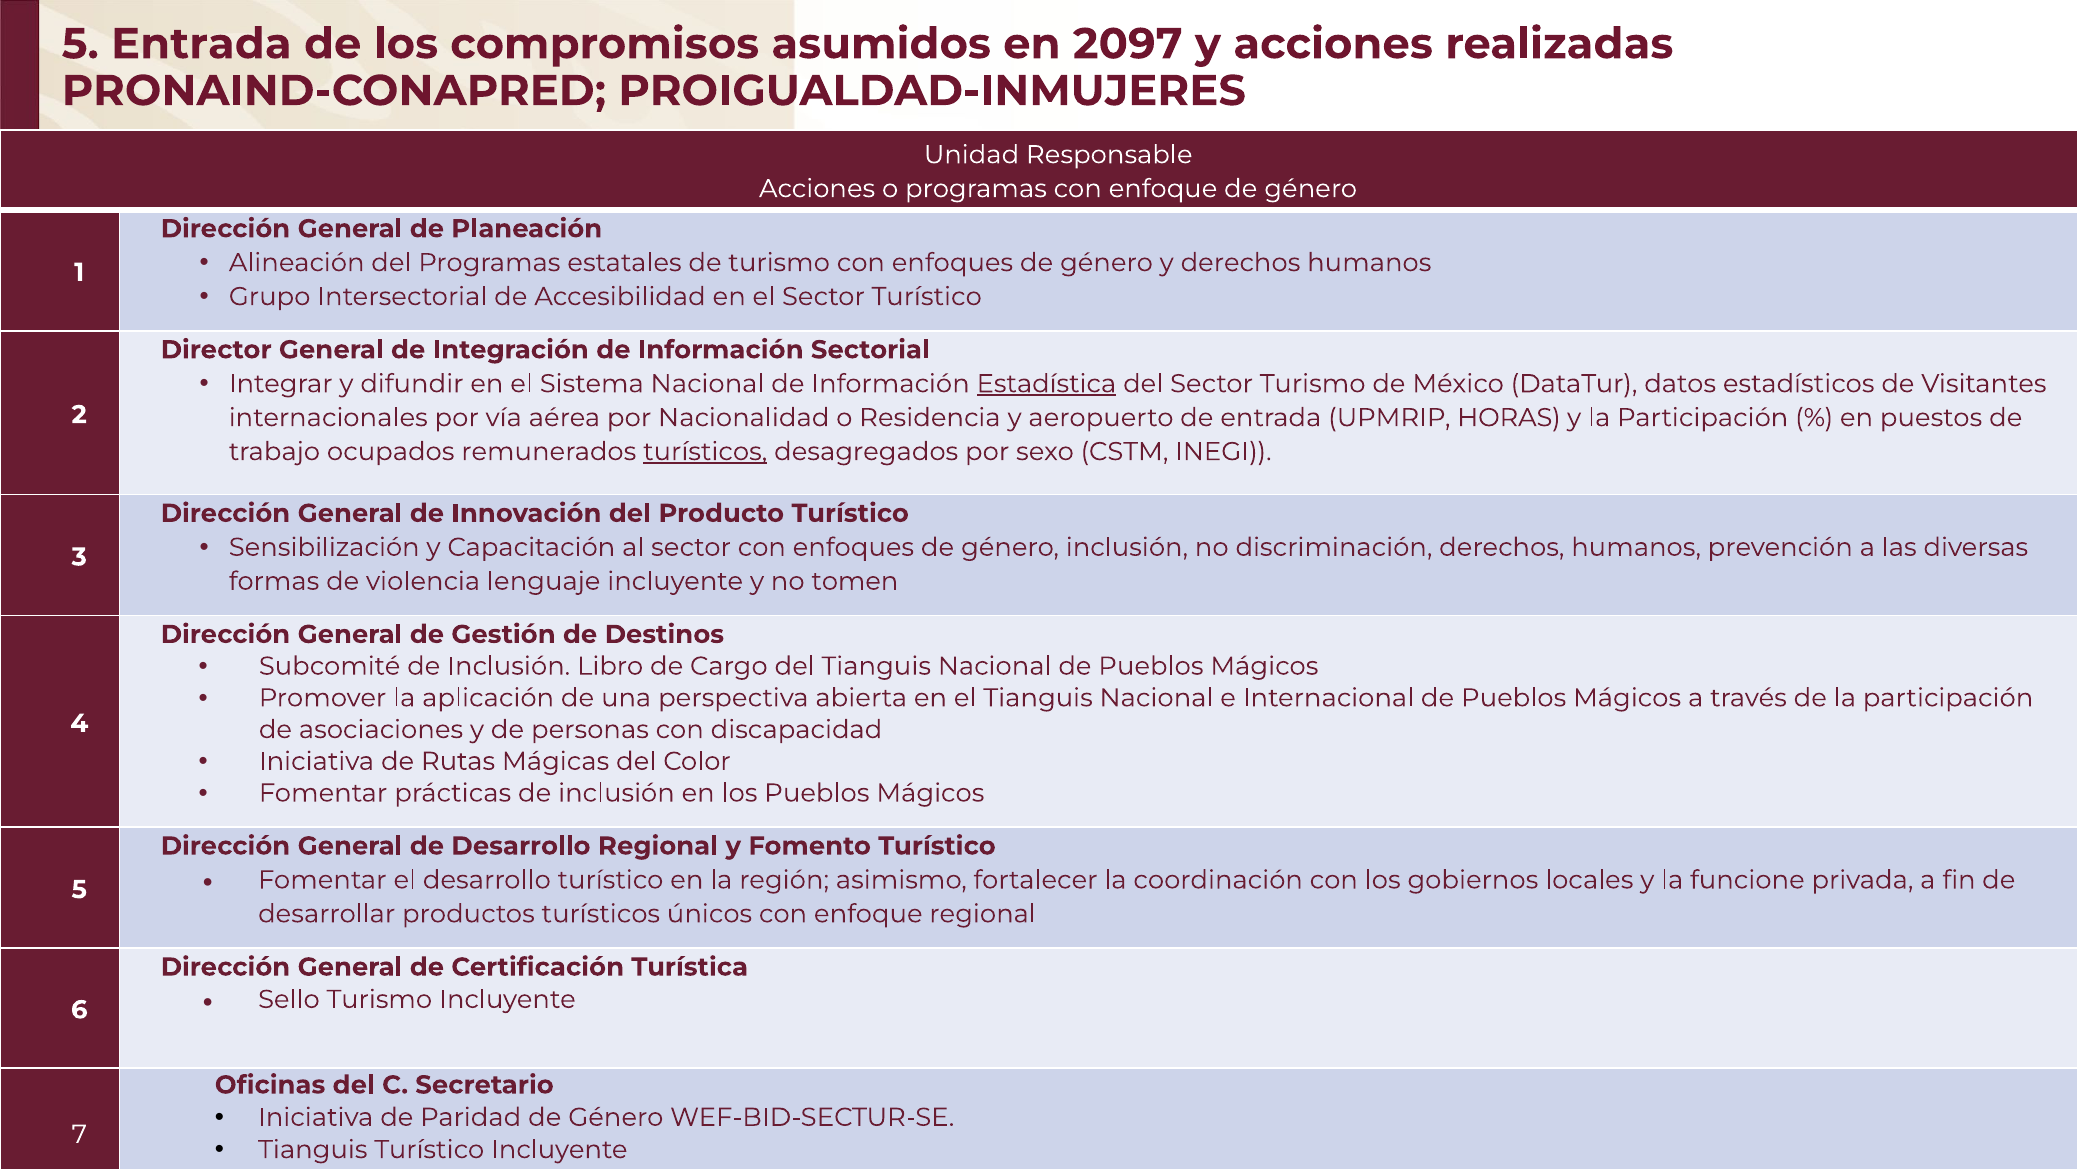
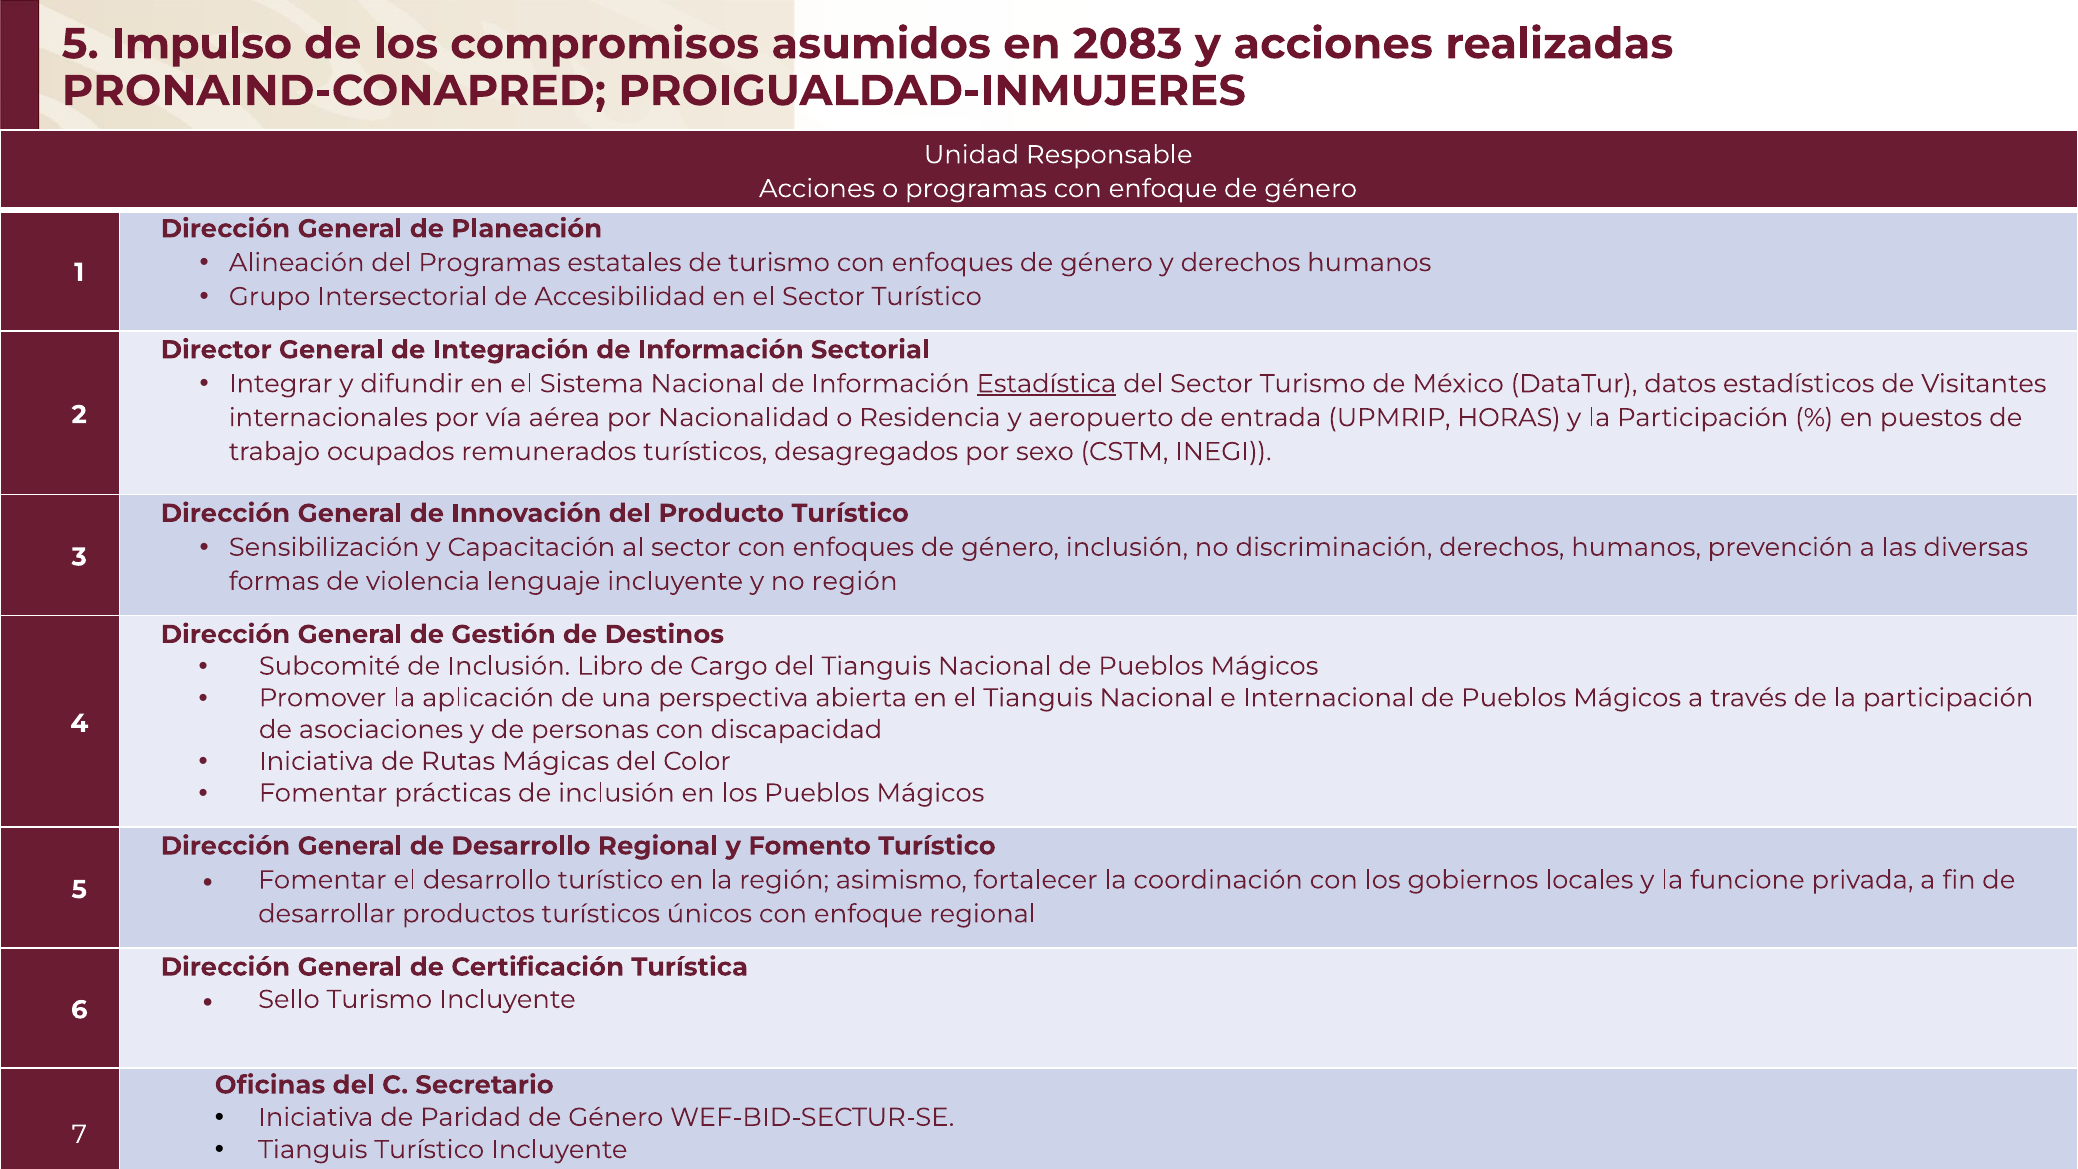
5 Entrada: Entrada -> Impulso (202, 44)
2097: 2097 -> 2083 (1128, 44)
turísticos underline: present -> none (705, 452)
no tomen: tomen -> región (855, 581)
